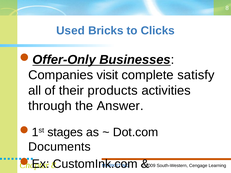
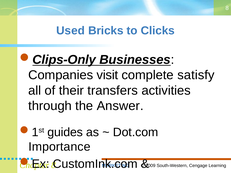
Offer-Only: Offer-Only -> Clips-Only (64, 60)
products: products -> transfers (113, 91)
stages: stages -> guides (65, 132)
Documents: Documents -> Importance (59, 147)
